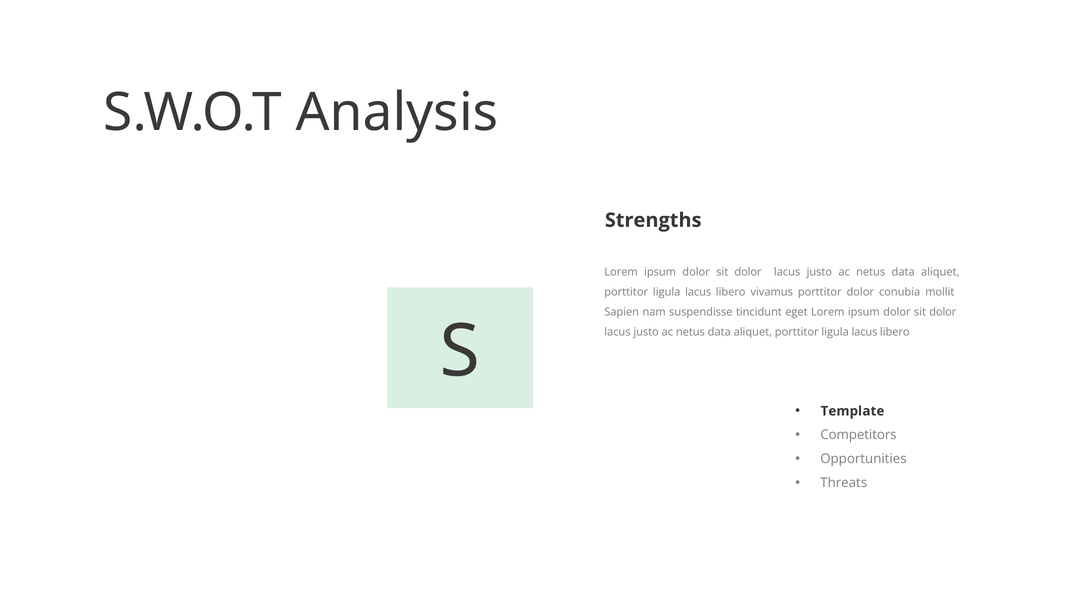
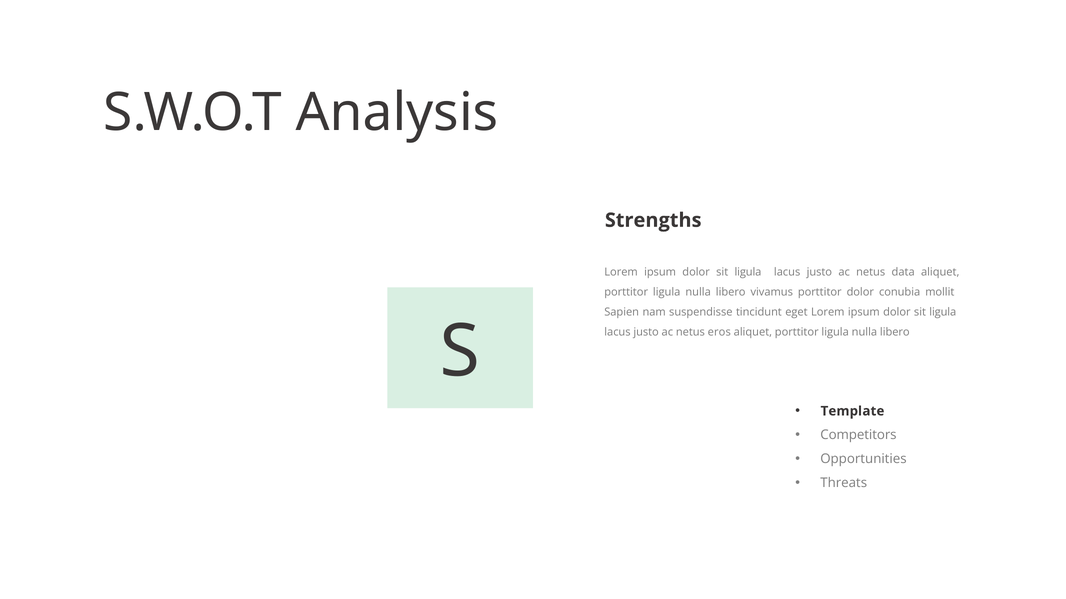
dolor: dolor -> ligula (748, 272)
lacus: lacus -> nulla (698, 292)
dolor: dolor -> ligula (943, 312)
data: data -> eros (719, 332)
lacus: lacus -> nulla (864, 332)
